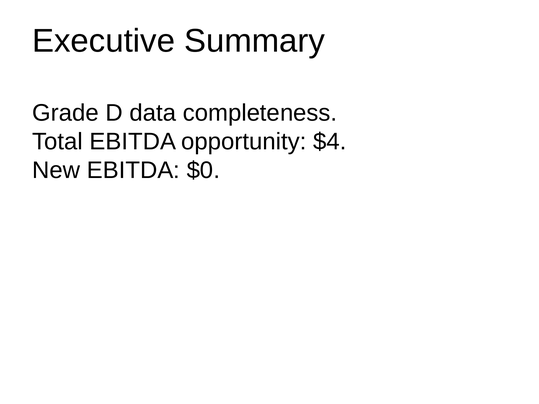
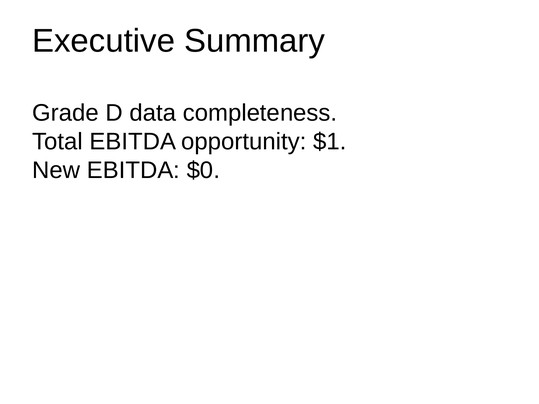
$4: $4 -> $1 (330, 142)
